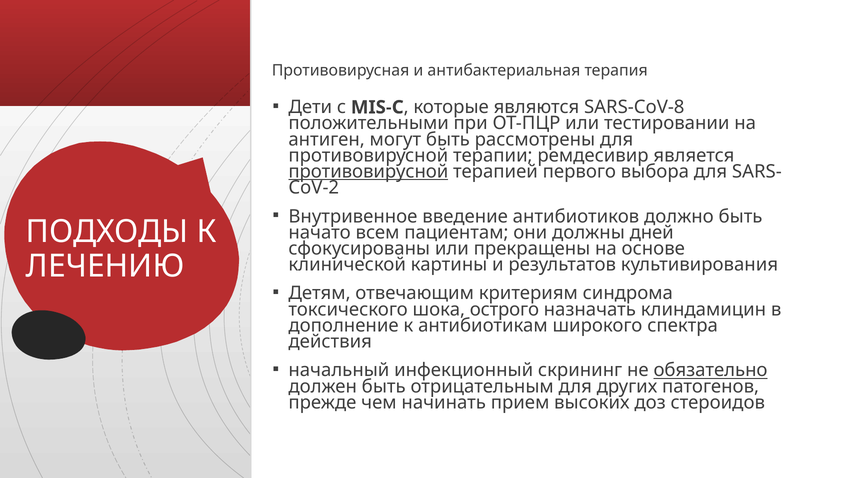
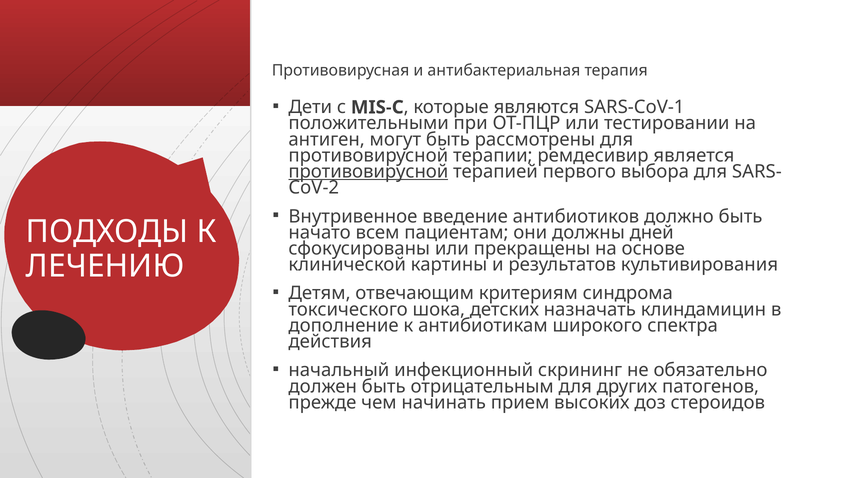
SARS-CoV-8: SARS-CoV-8 -> SARS-CoV-1 (634, 107)
острого: острого -> детских (504, 309)
обязательно underline: present -> none (711, 370)
